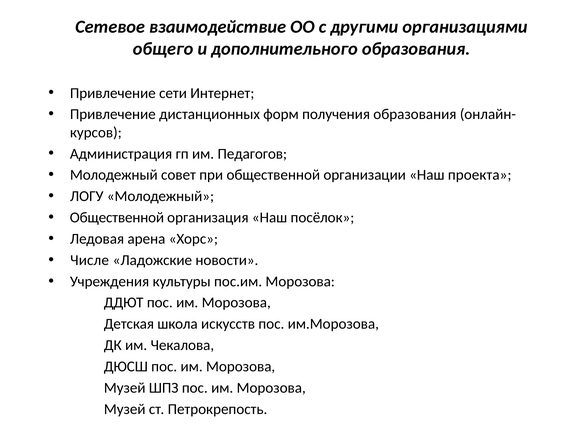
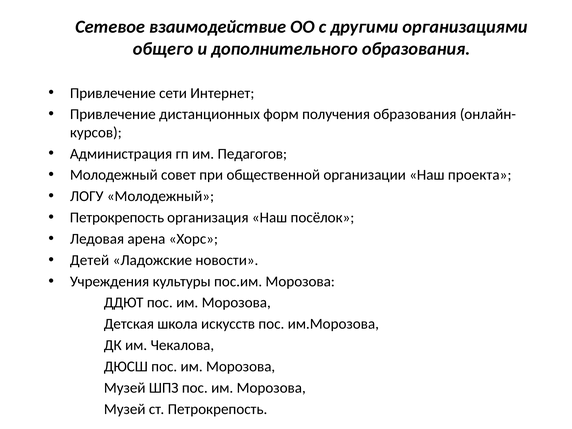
Общественной: Общественной -> Петрокрепость (117, 218)
Числе: Числе -> Детей (90, 260)
